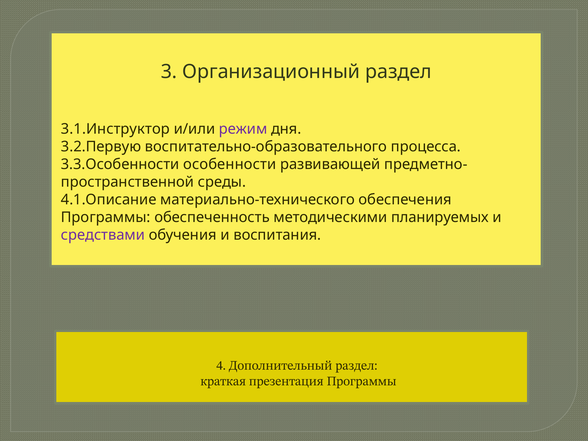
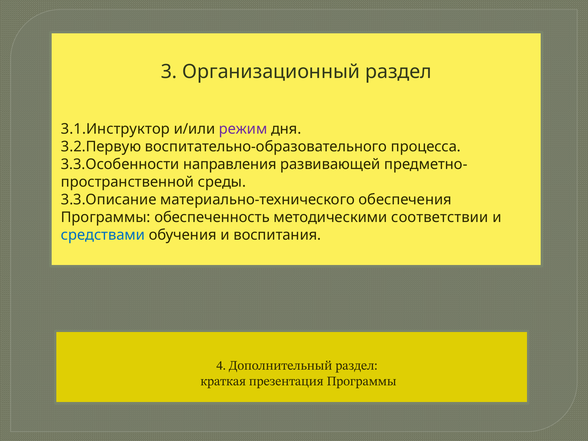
особенности: особенности -> направления (230, 164)
4.1.Описание: 4.1.Описание -> 3.3.Описание (109, 200)
планируемых: планируемых -> соответствии (440, 217)
средствами colour: purple -> blue (103, 235)
